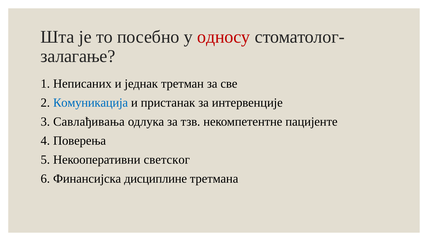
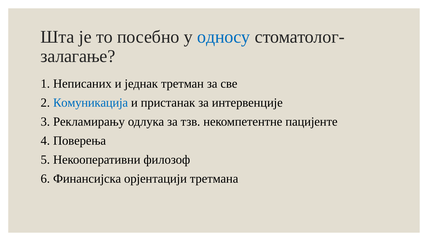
односу colour: red -> blue (224, 37)
Савлађивања: Савлађивања -> Рекламирању (89, 122)
светског: светског -> филозоф (167, 160)
дисциплине: дисциплине -> орјентацији (156, 179)
